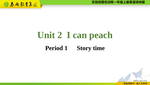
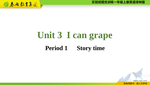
2: 2 -> 3 (60, 35)
peach: peach -> grape (101, 35)
